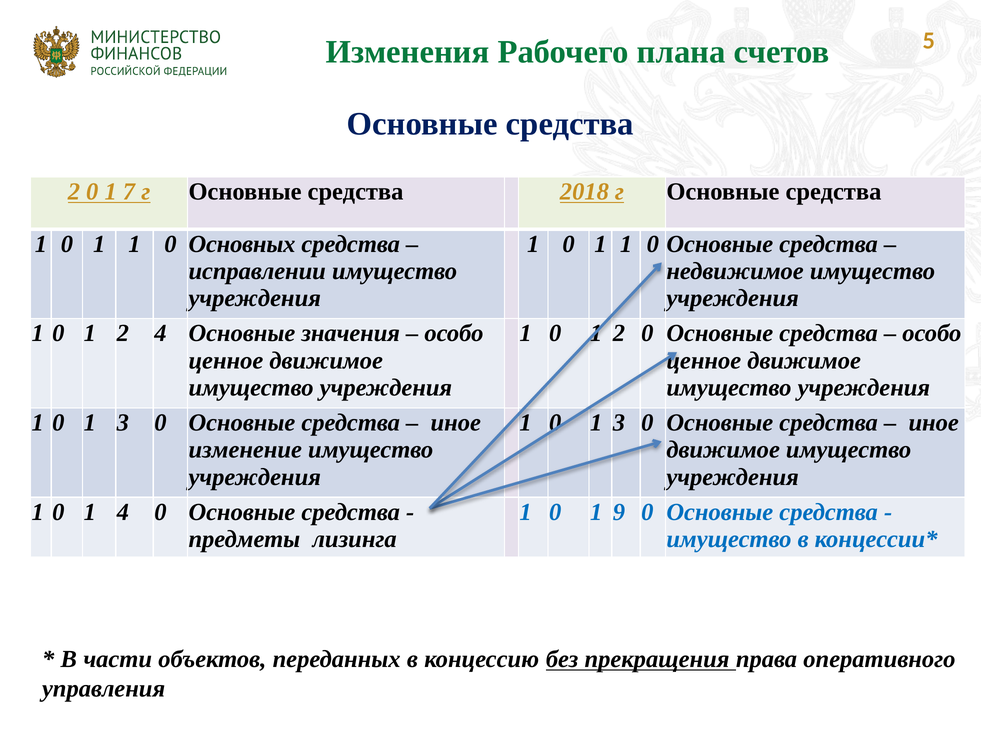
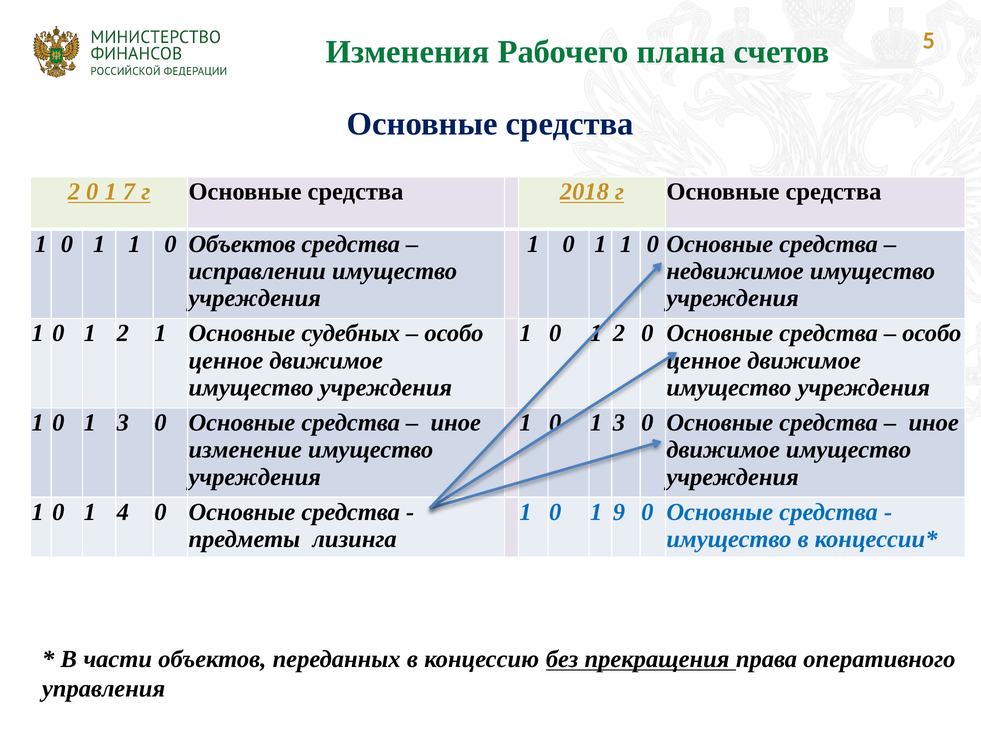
0 Основных: Основных -> Объектов (242, 244)
2 4: 4 -> 1 (160, 333)
значения: значения -> судебных (351, 333)
